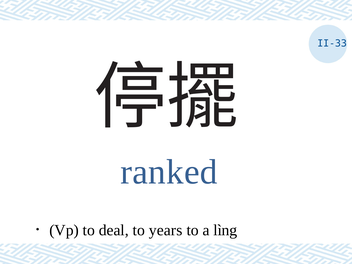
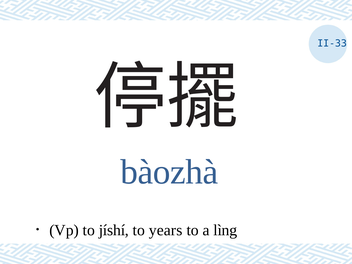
ranked: ranked -> bàozhà (169, 172)
deal: deal -> jíshí (114, 230)
